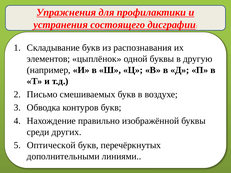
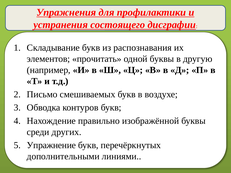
цыплёнок: цыплёнок -> прочитать (97, 59)
Оптической: Оптической -> Упражнение (51, 145)
